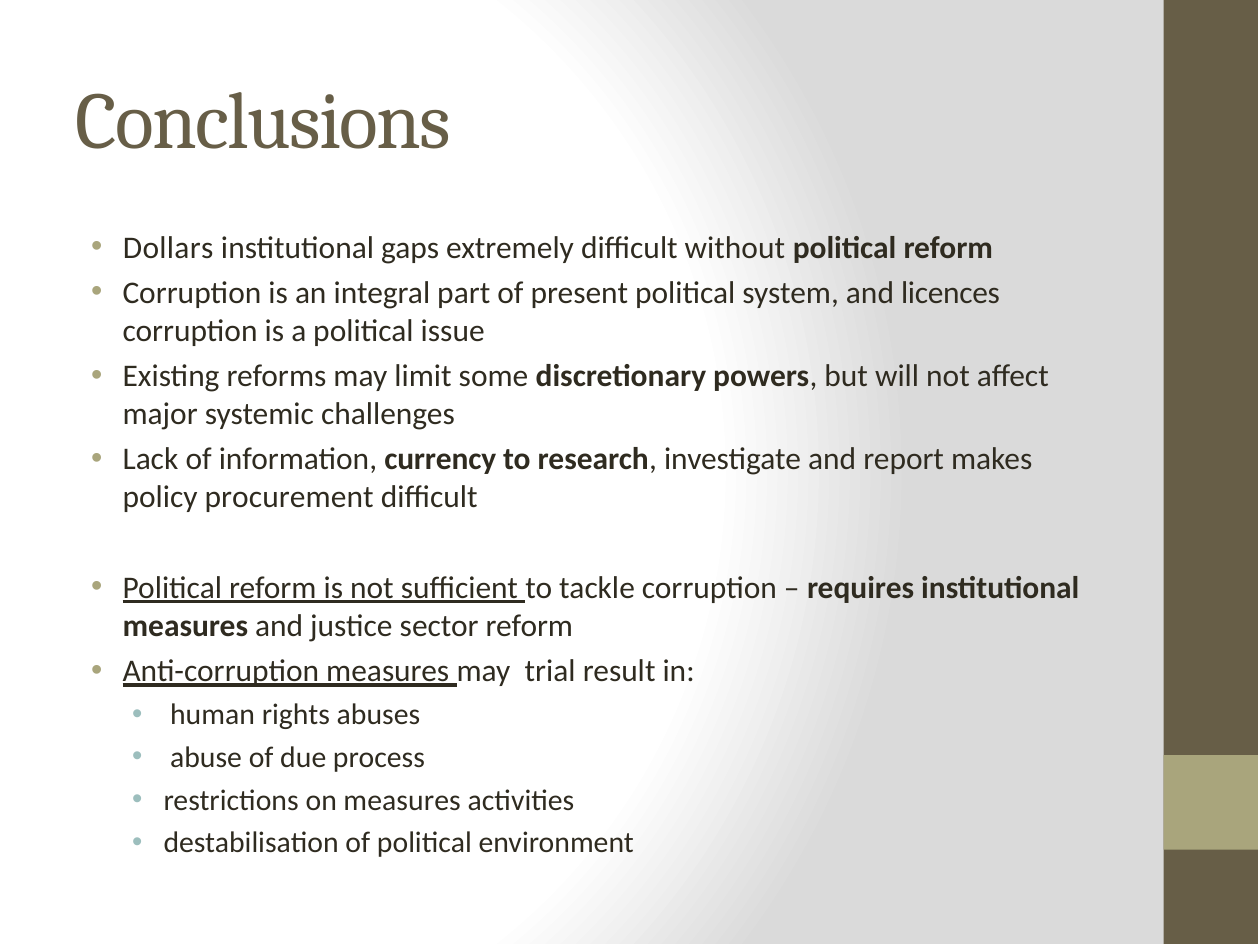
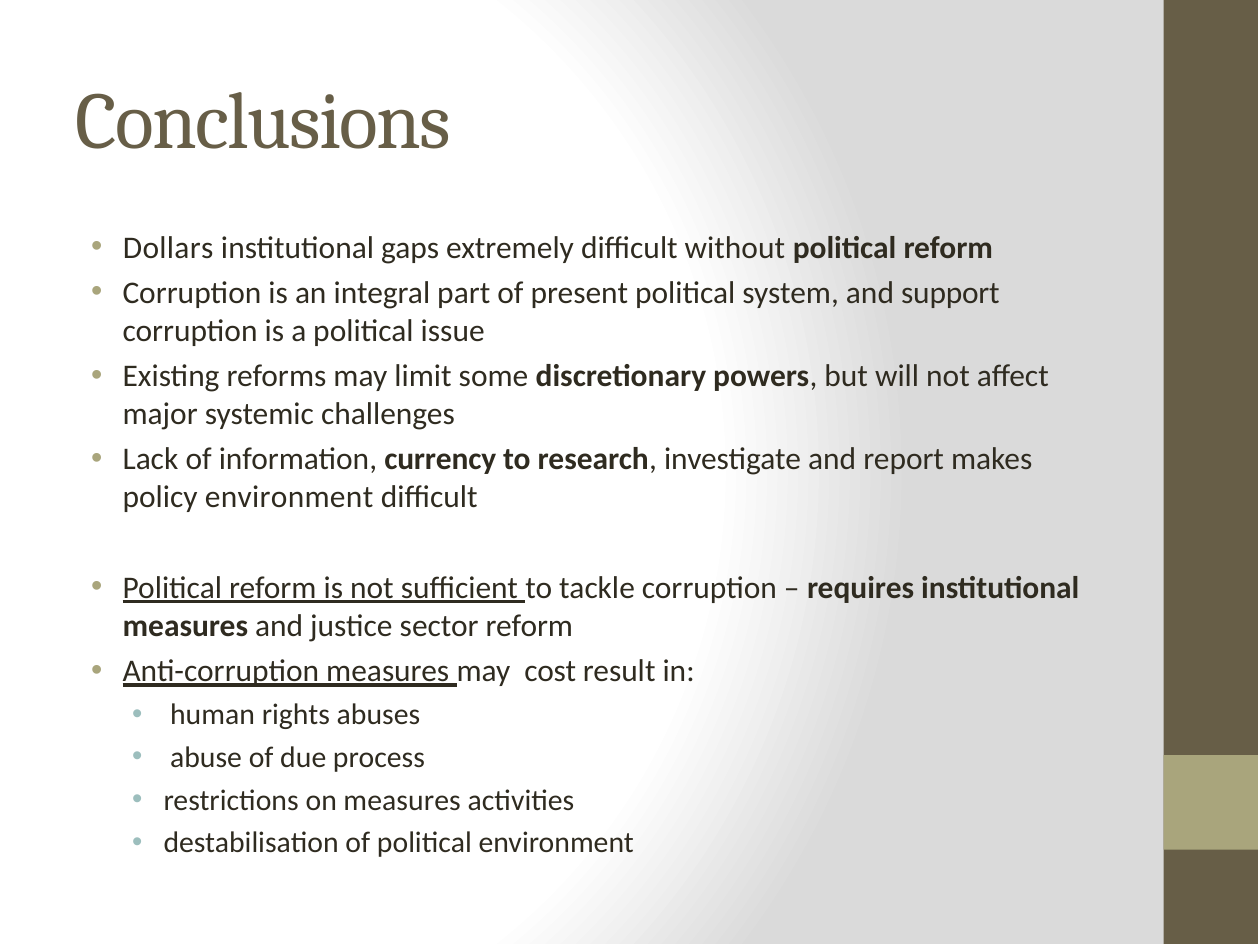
licences: licences -> support (950, 293)
policy procurement: procurement -> environment (289, 497)
trial: trial -> cost (550, 671)
